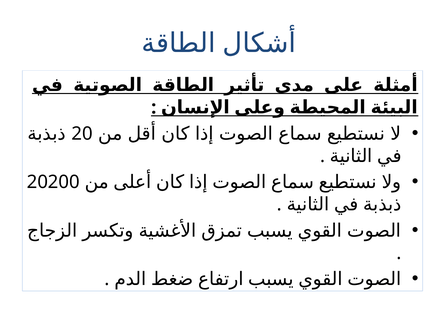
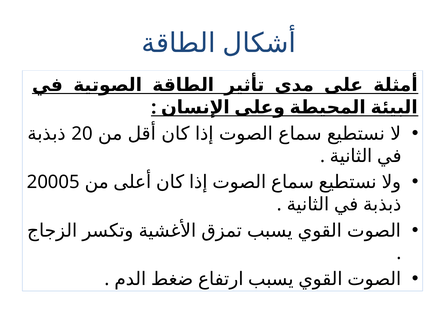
20200: 20200 -> 20005 (53, 182)
